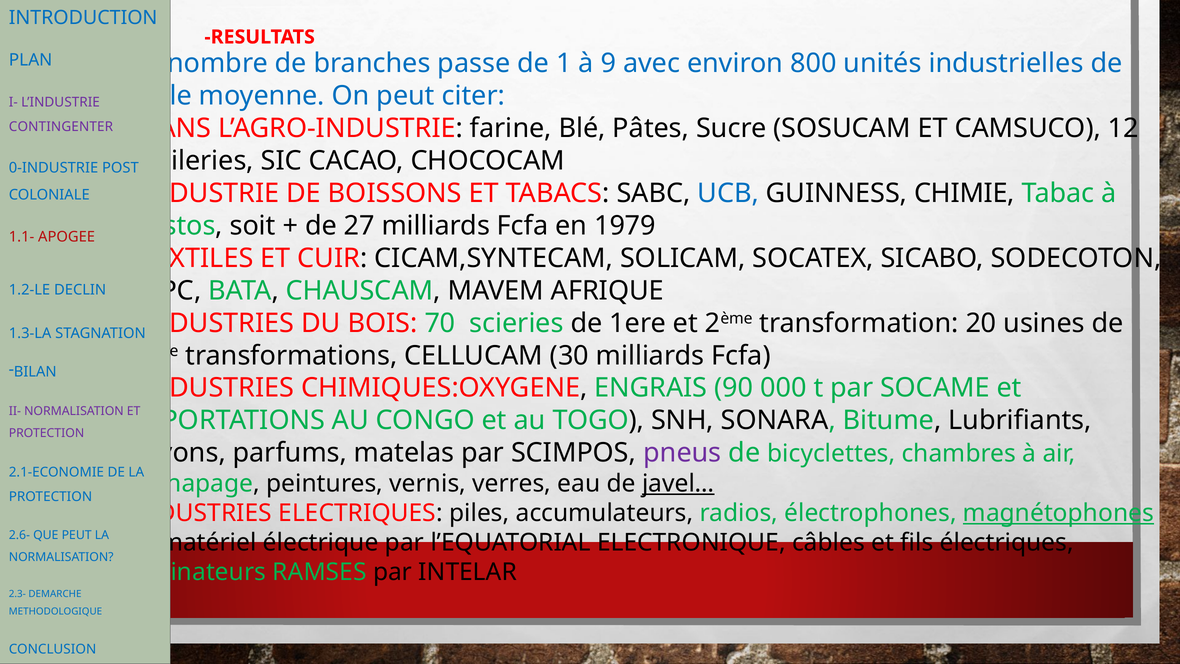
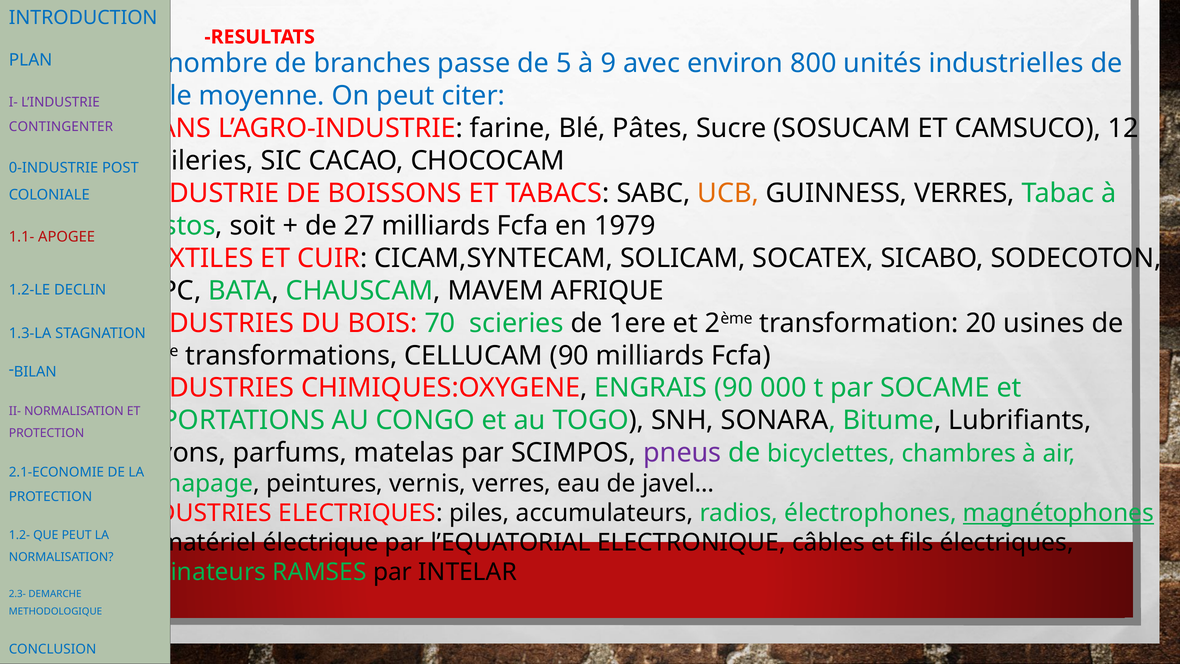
1: 1 -> 5 (564, 64)
UCB colour: blue -> orange (728, 193)
GUINNESS CHIMIE: CHIMIE -> VERRES (964, 193)
CELLUCAM 30: 30 -> 90 (569, 355)
javel… underline: present -> none (678, 484)
2.6-: 2.6- -> 1.2- (19, 535)
